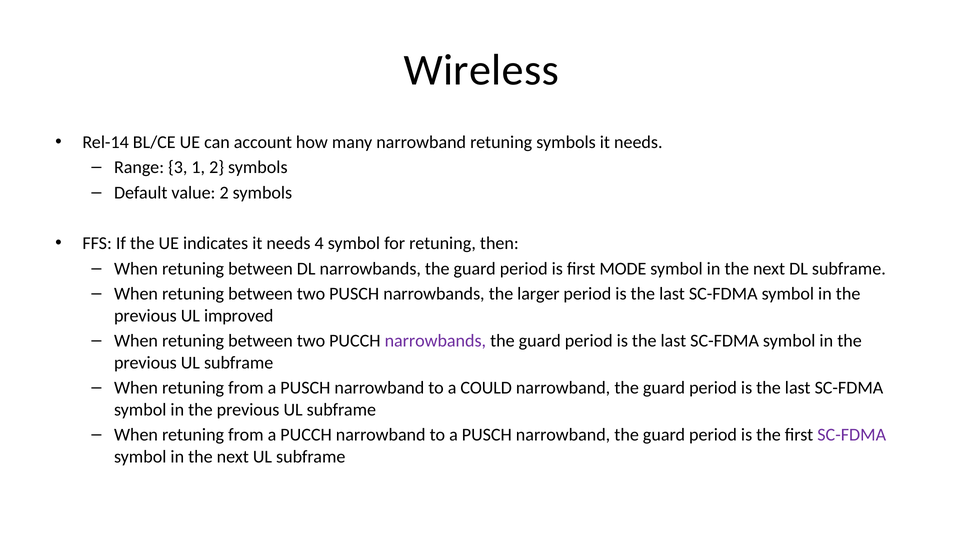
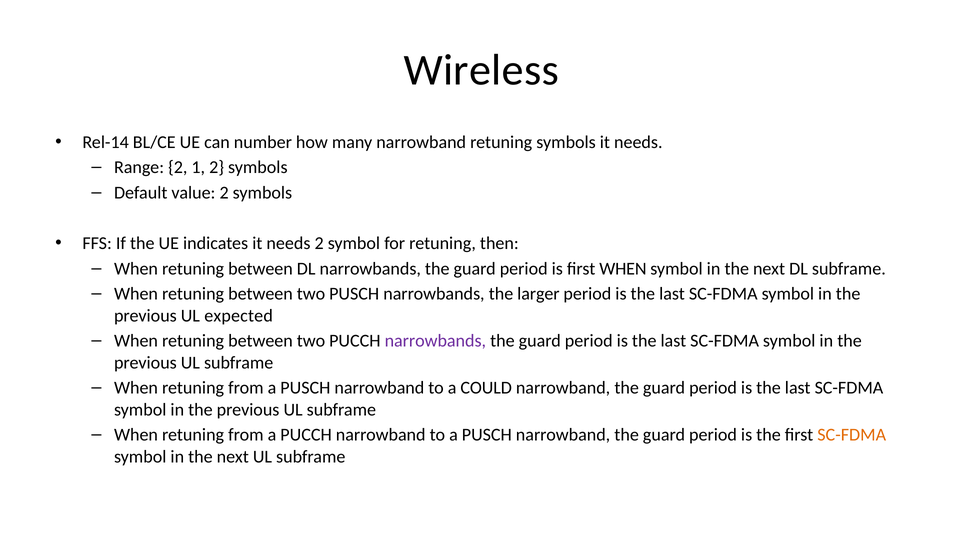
account: account -> number (263, 142)
Range 3: 3 -> 2 (178, 167)
needs 4: 4 -> 2 (319, 243)
first MODE: MODE -> WHEN (623, 268)
improved: improved -> expected (239, 315)
SC-FDMA colour: purple -> orange (852, 435)
